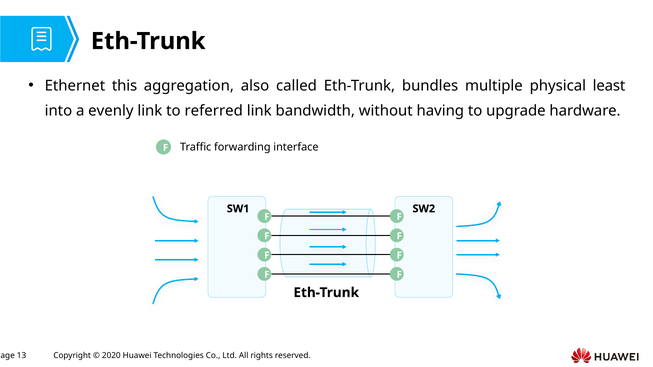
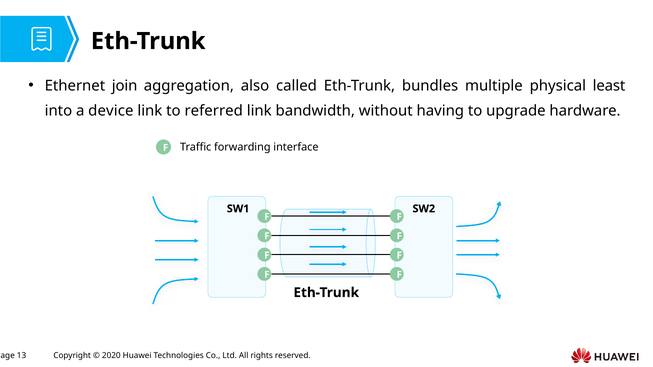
this: this -> join (125, 86)
evenly: evenly -> device (111, 111)
